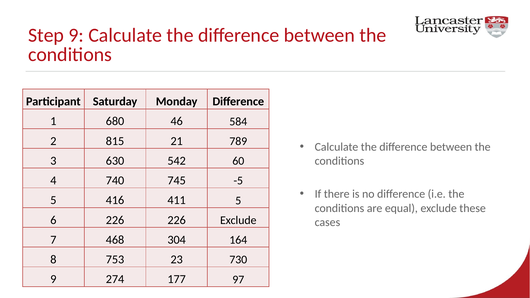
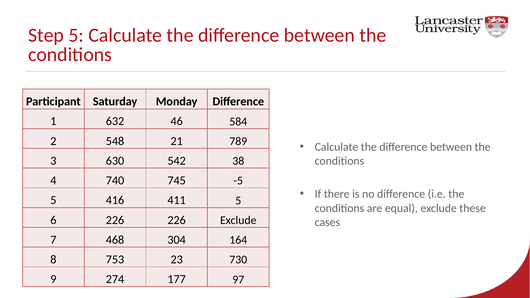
Step 9: 9 -> 5 (76, 35)
680: 680 -> 632 (115, 121)
815: 815 -> 548 (115, 141)
60: 60 -> 38 (238, 161)
